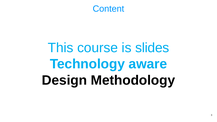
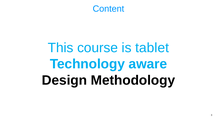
slides: slides -> tablet (152, 48)
